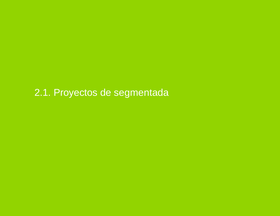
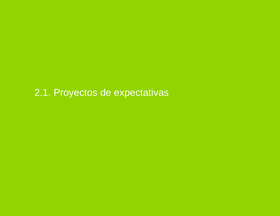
segmentada: segmentada -> expectativas (141, 93)
